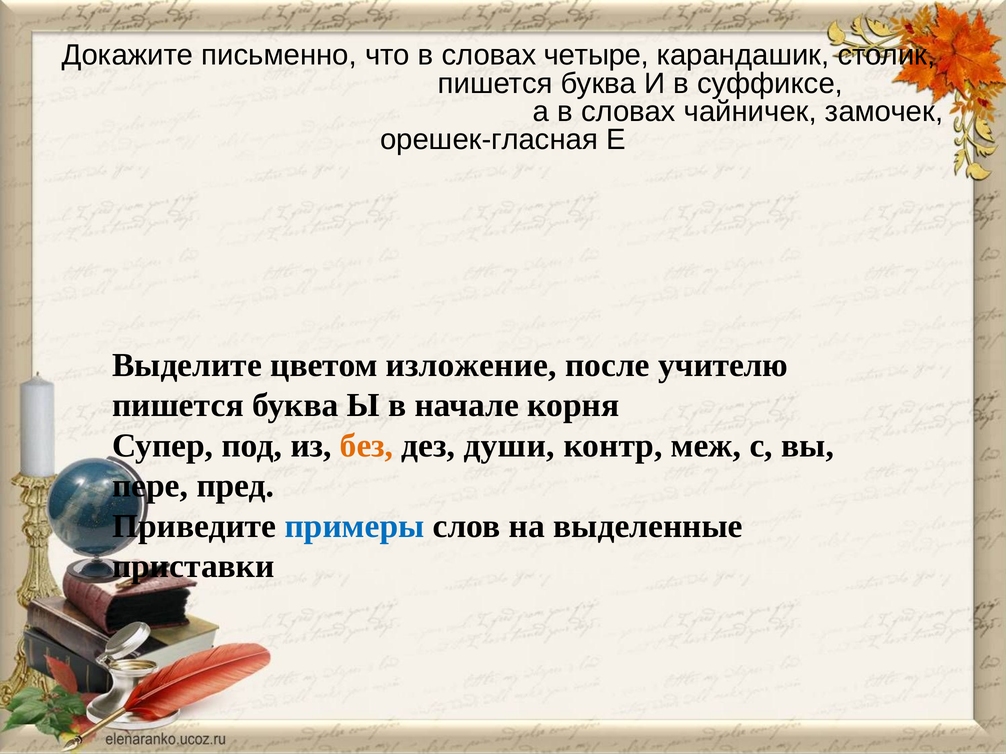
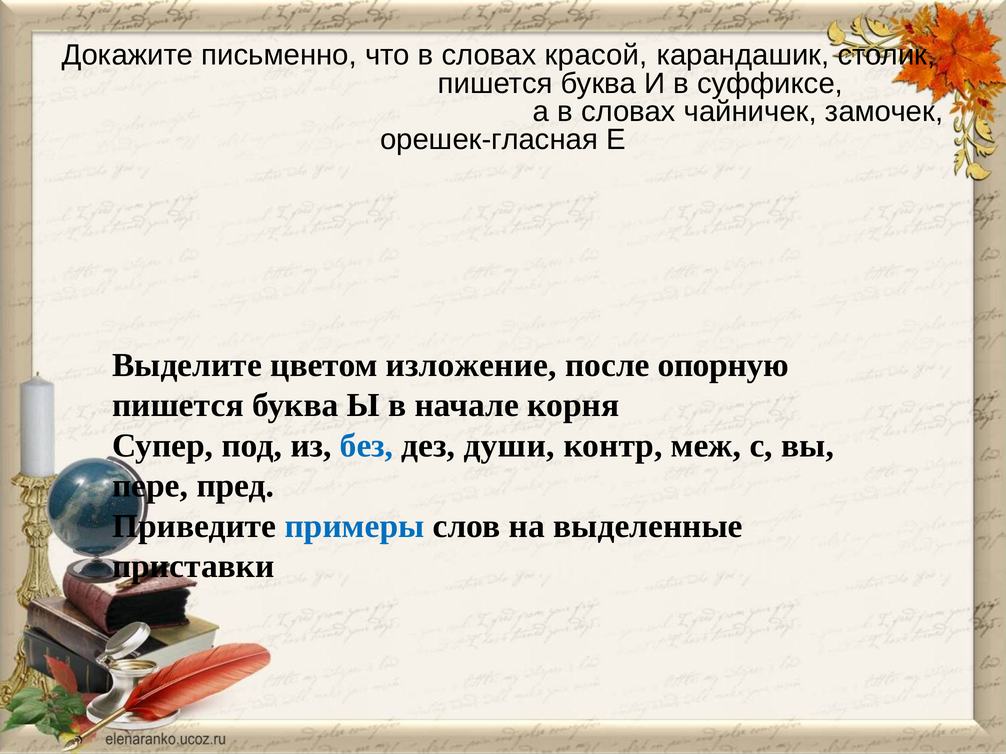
четыре: четыре -> красой (596, 55)
учителю: учителю -> опорную (723, 365)
без colour: orange -> blue (367, 446)
